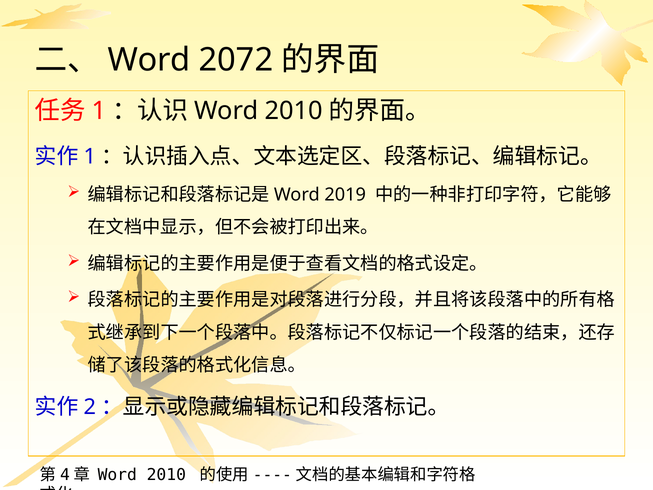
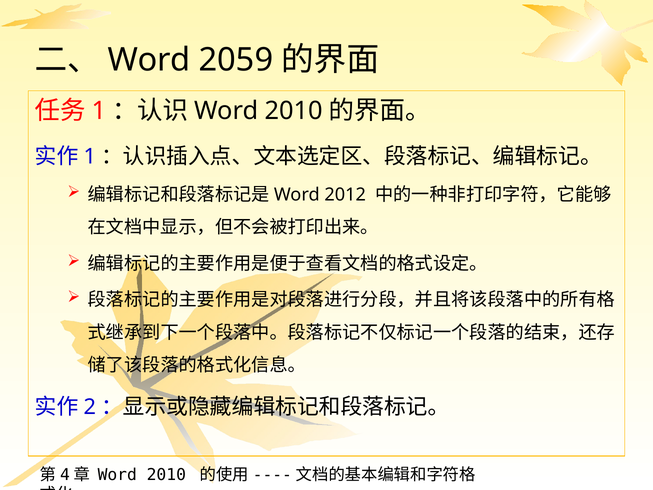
2072: 2072 -> 2059 (236, 60)
2019: 2019 -> 2012 (345, 195)
